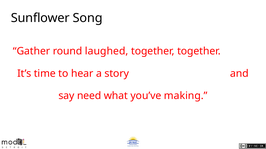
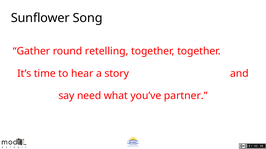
laughed: laughed -> retelling (107, 51)
making: making -> partner (186, 96)
